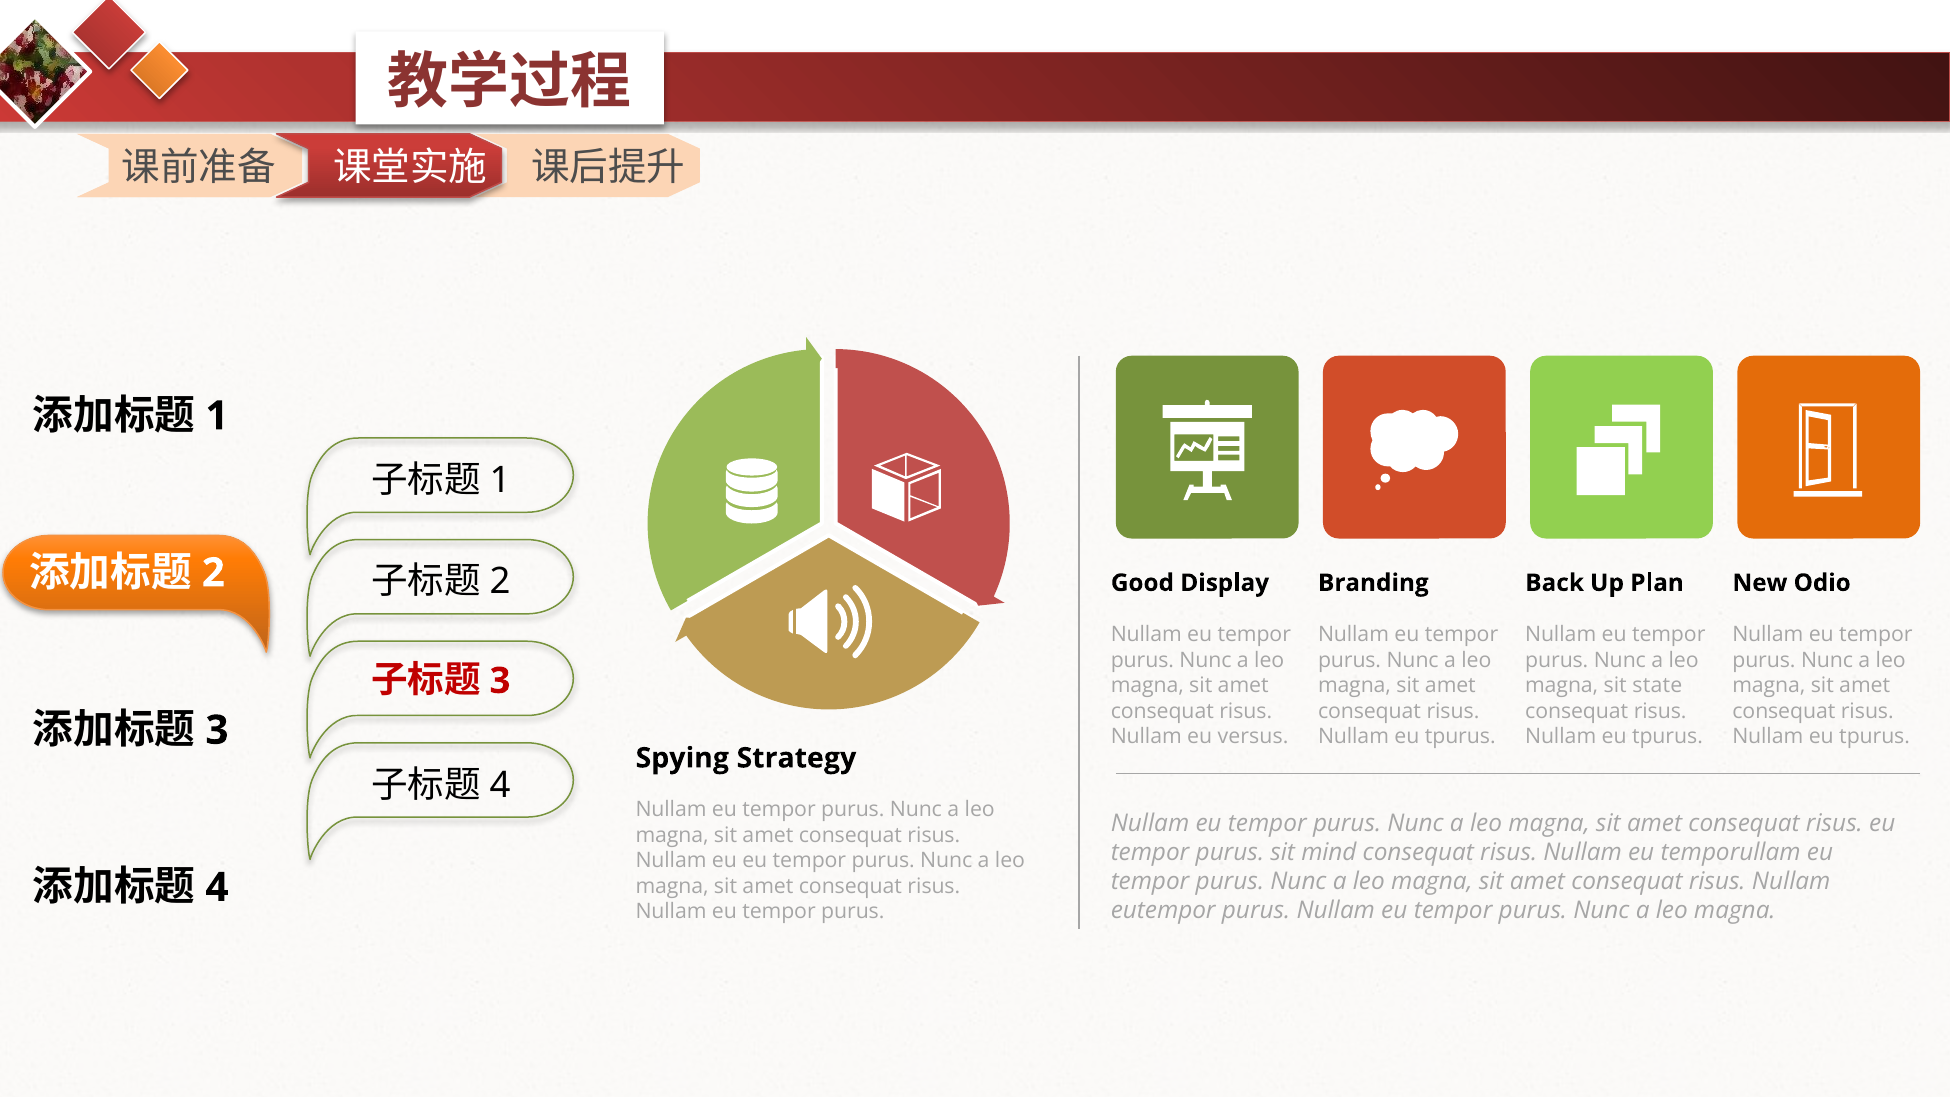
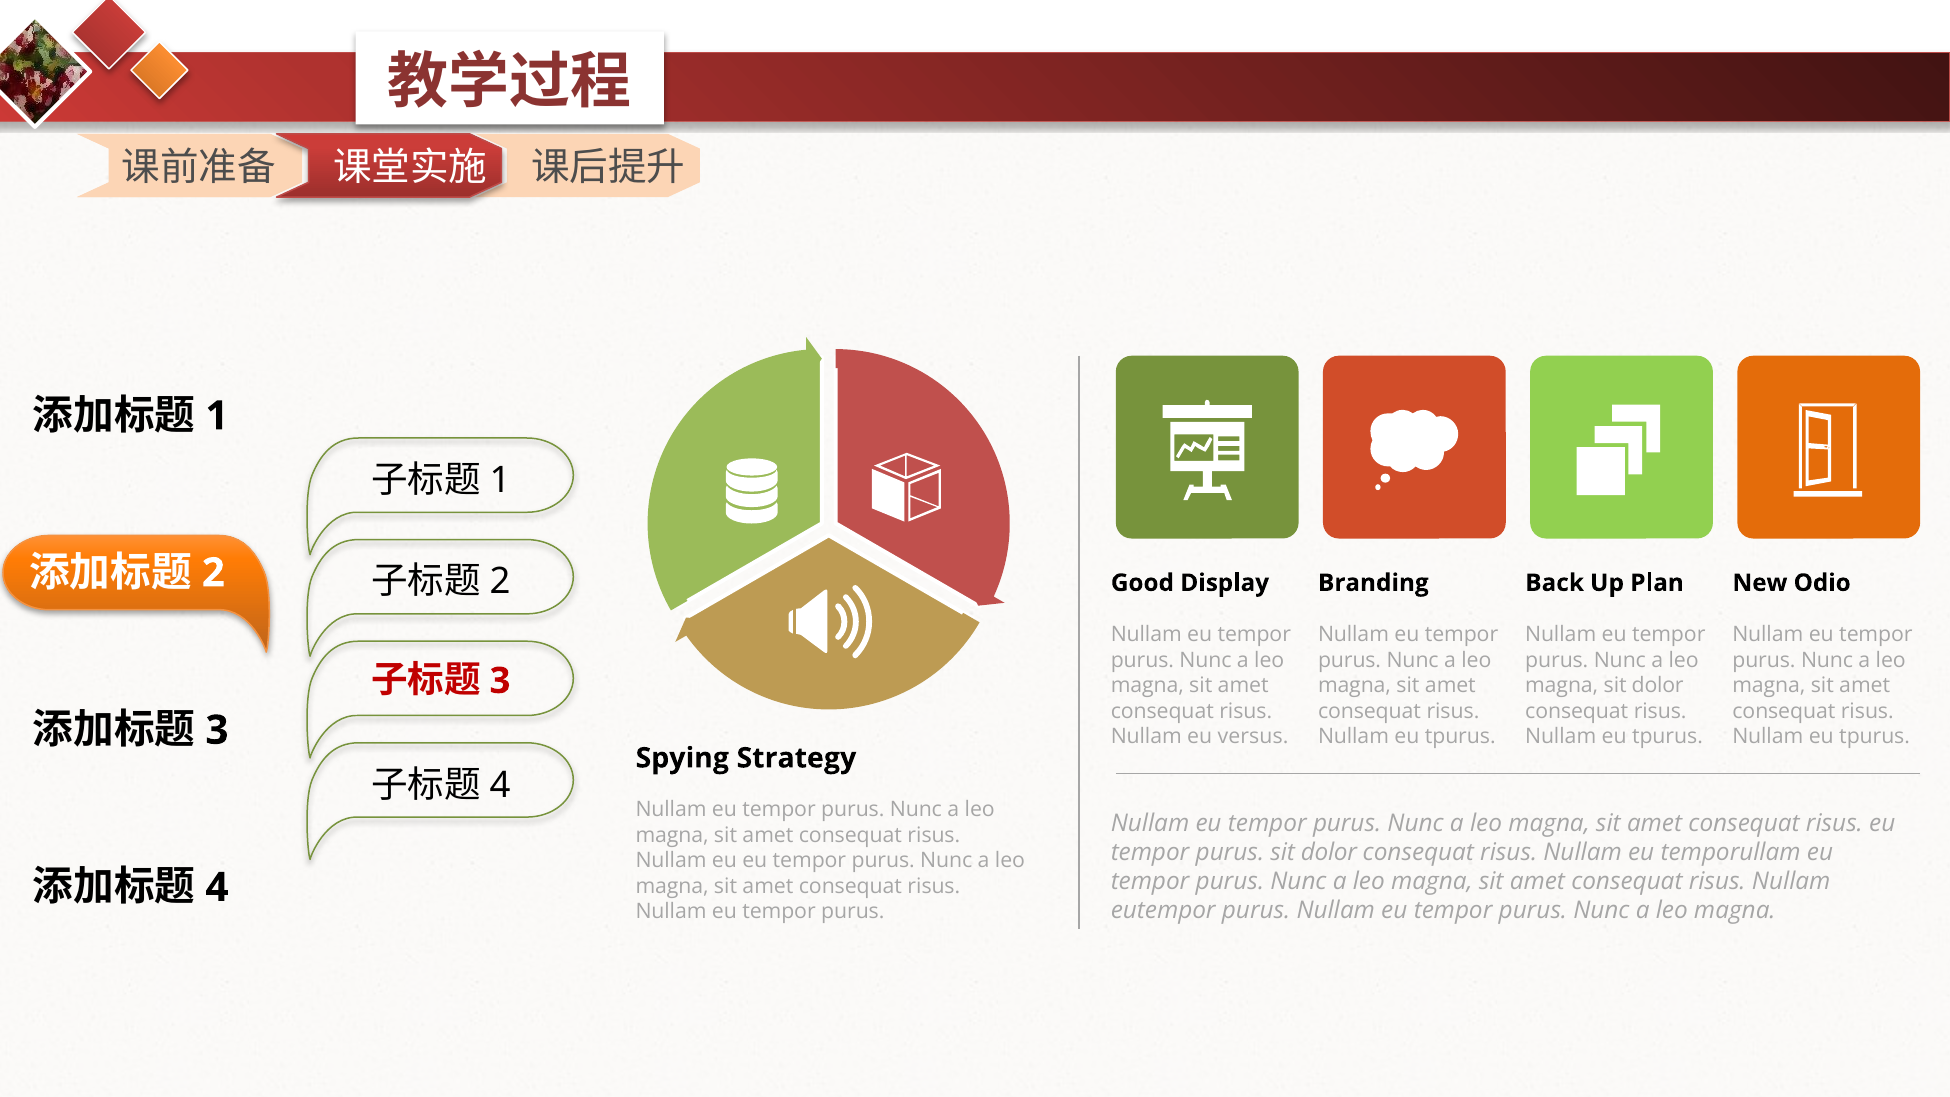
magna sit state: state -> dolor (1658, 686)
purus sit mind: mind -> dolor (1329, 852)
